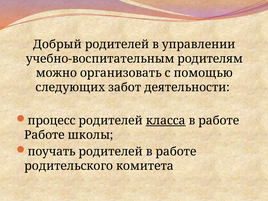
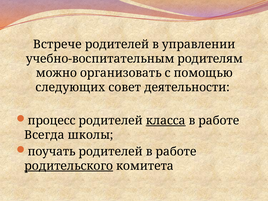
Добрый: Добрый -> Встрече (57, 44)
забот: забот -> совет (125, 87)
Работе: Работе -> Всегда (44, 135)
родительского underline: none -> present (69, 166)
